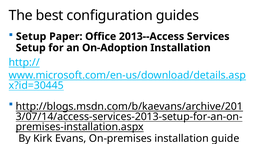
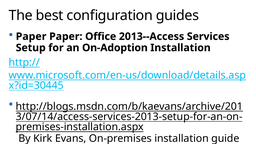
Setup: Setup -> Paper (31, 36)
